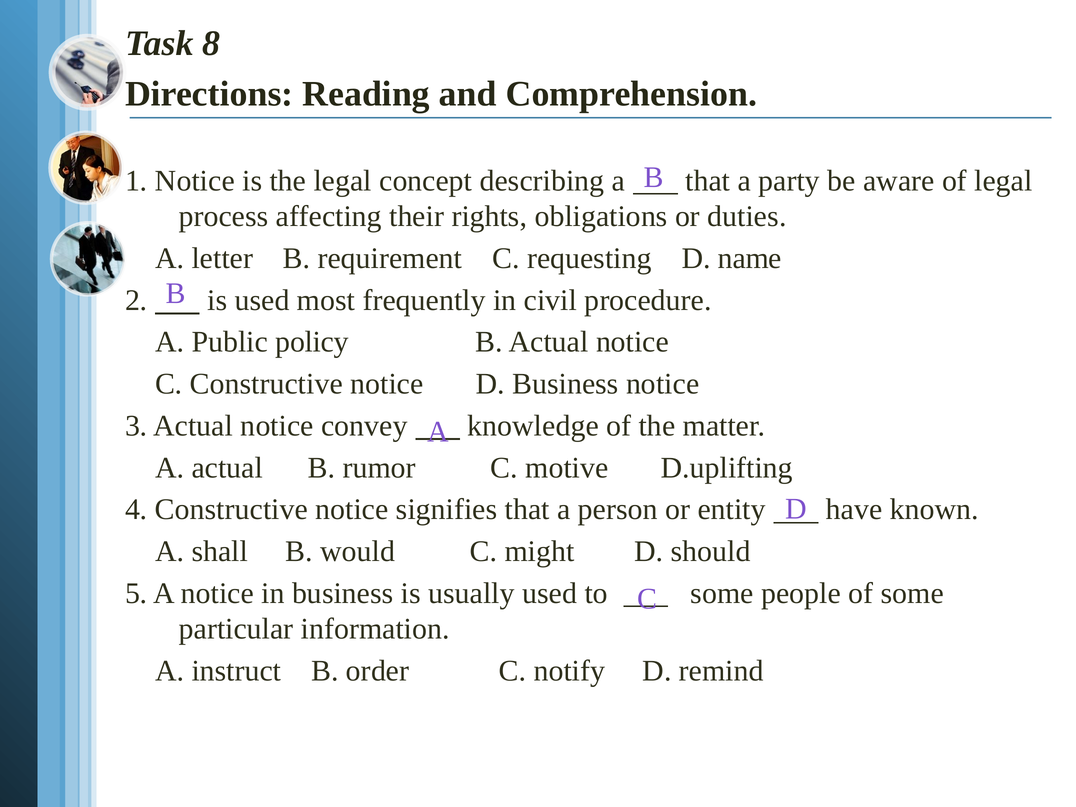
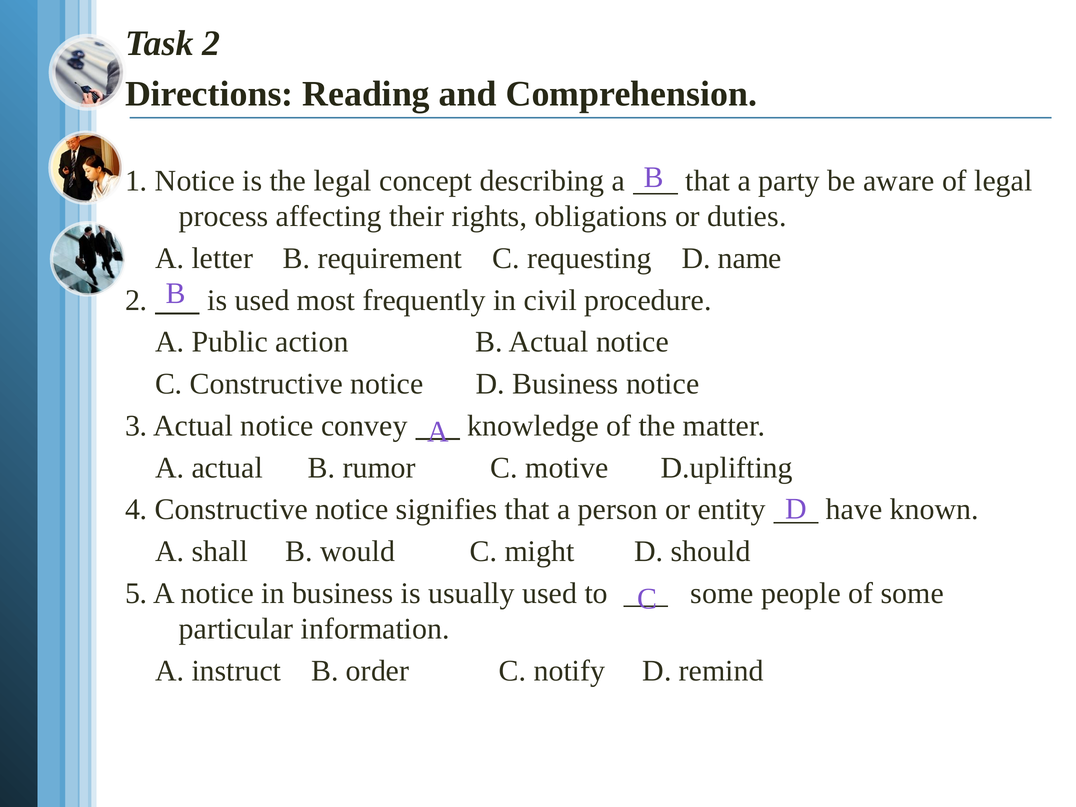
Task 8: 8 -> 2 (211, 44)
policy: policy -> action (312, 342)
